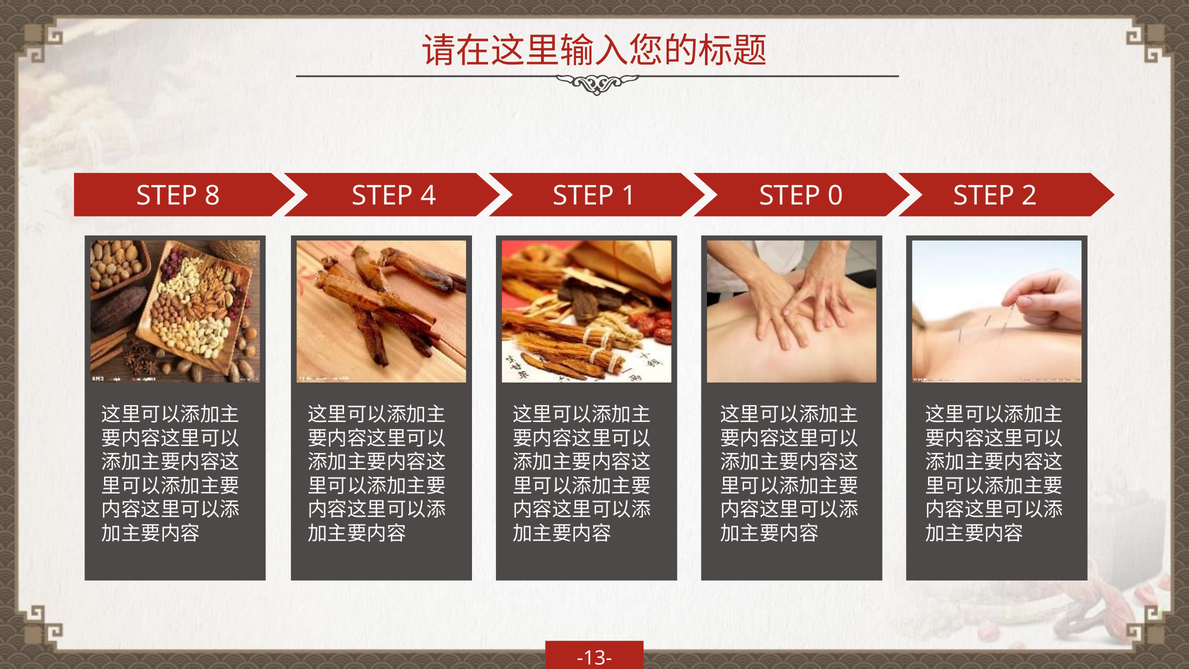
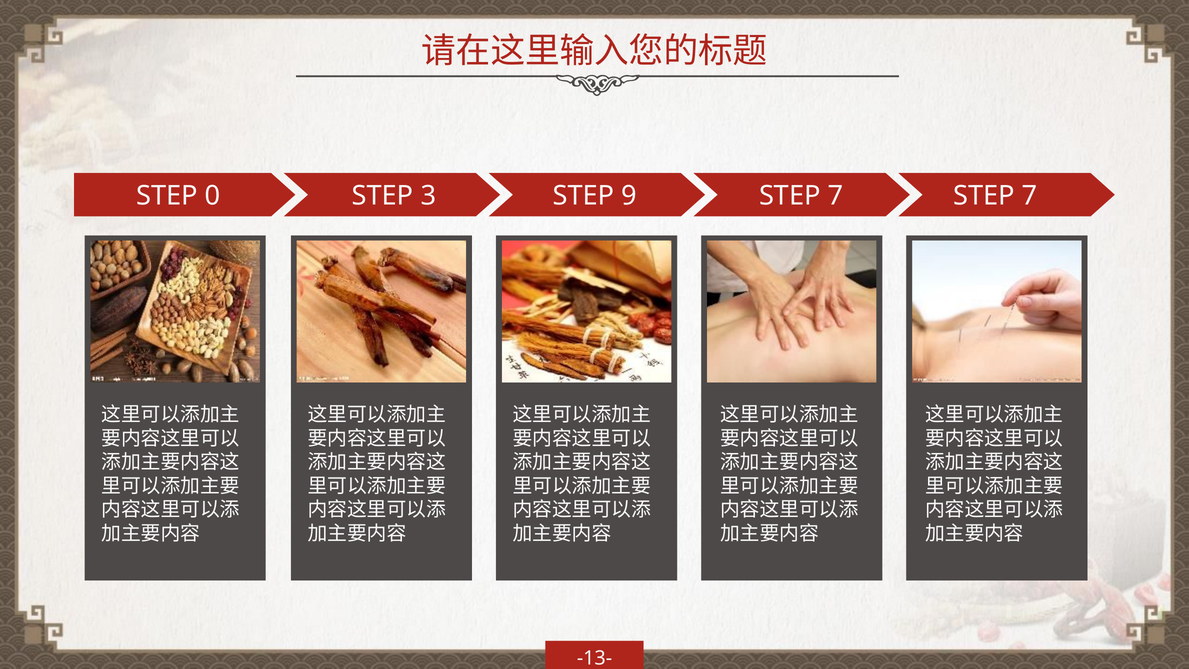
8: 8 -> 0 (213, 196)
4: 4 -> 3 (428, 196)
1: 1 -> 9 (629, 196)
0: 0 -> 7 (835, 196)
2: 2 -> 7 (1030, 196)
